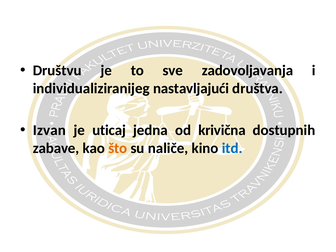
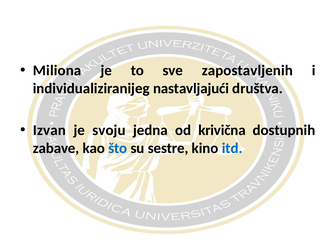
Društvu: Društvu -> Miliona (57, 70)
zadovoljavanja: zadovoljavanja -> zapostavljenih (247, 70)
uticaj: uticaj -> svoju (109, 130)
što colour: orange -> blue (118, 148)
naliče: naliče -> sestre (168, 148)
